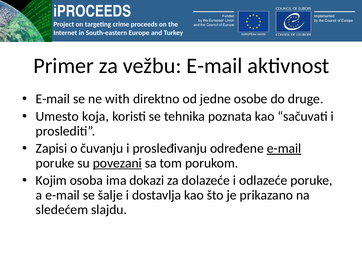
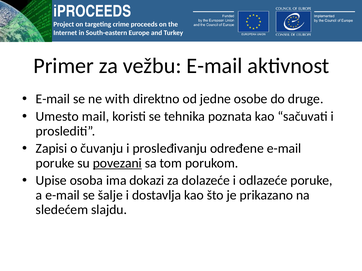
koja: koja -> mail (96, 117)
e-mail underline: present -> none (284, 149)
Kojim: Kojim -> Upise (51, 181)
